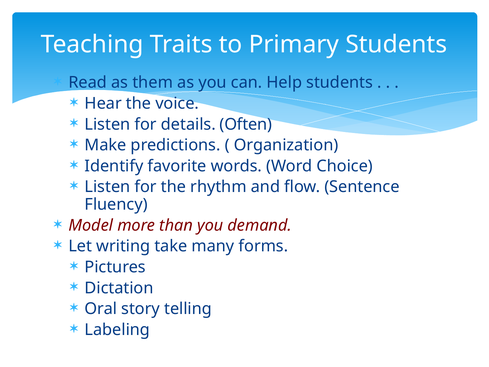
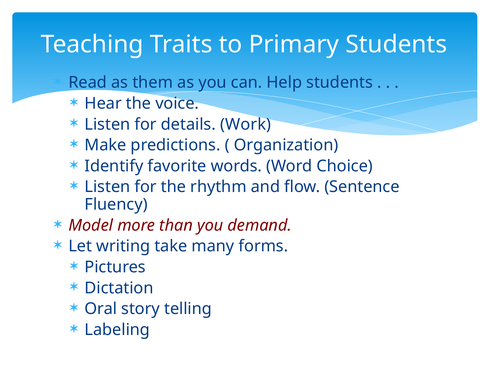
Often: Often -> Work (246, 124)
